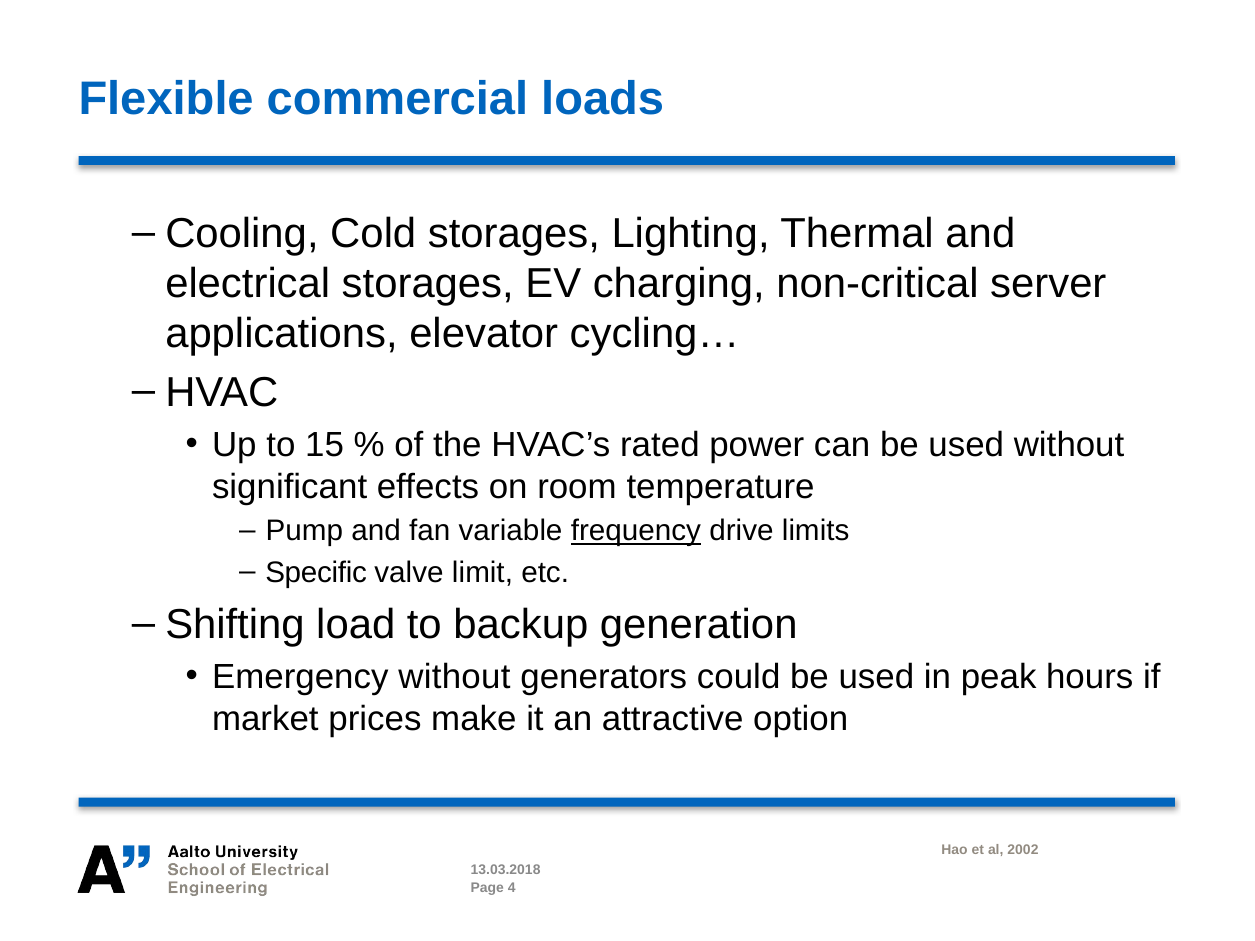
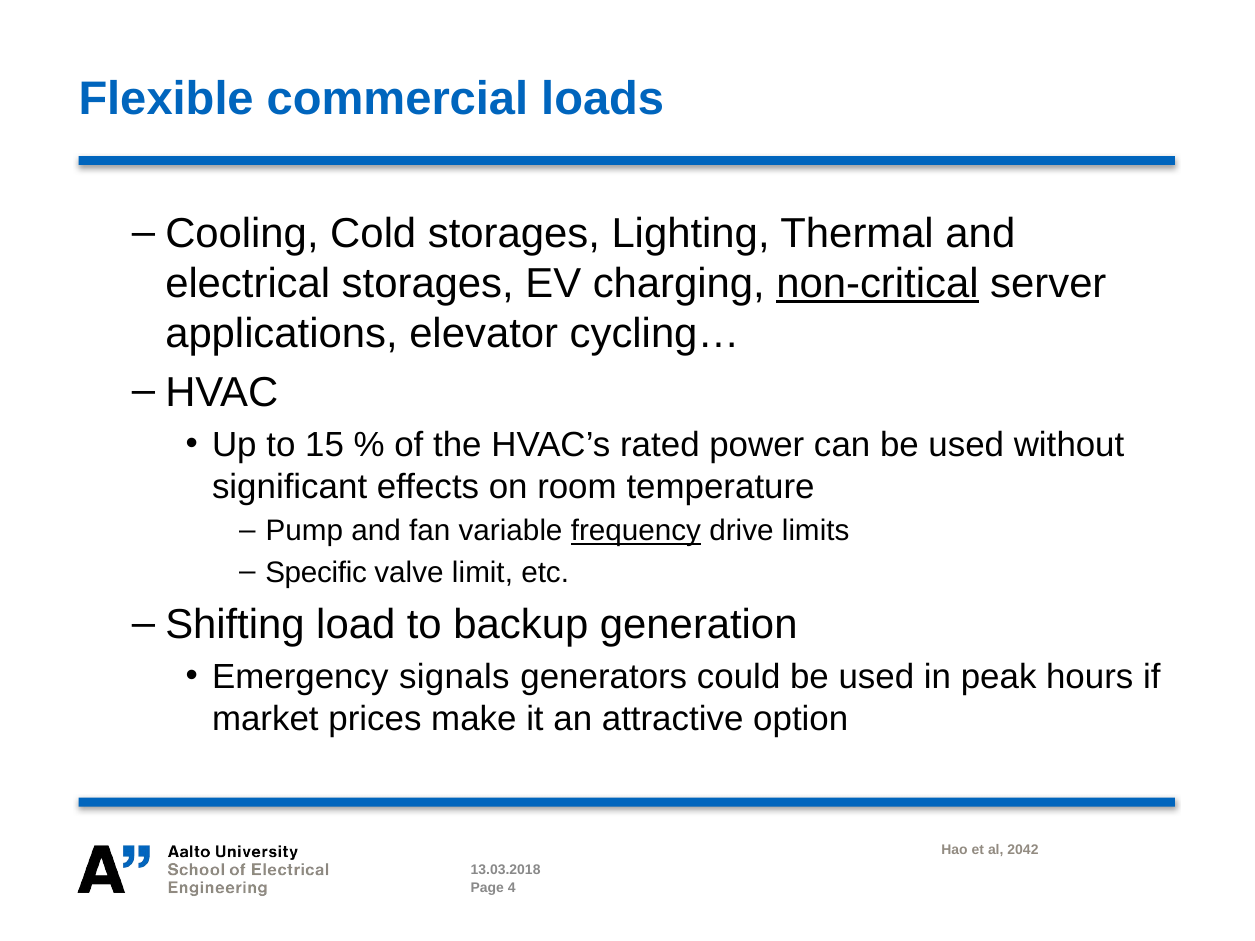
non-critical underline: none -> present (877, 284)
Emergency without: without -> signals (454, 678)
2002: 2002 -> 2042 (1023, 850)
